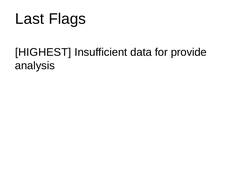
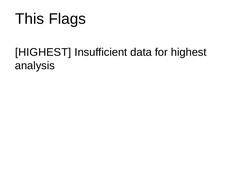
Last: Last -> This (30, 19)
for provide: provide -> highest (189, 52)
